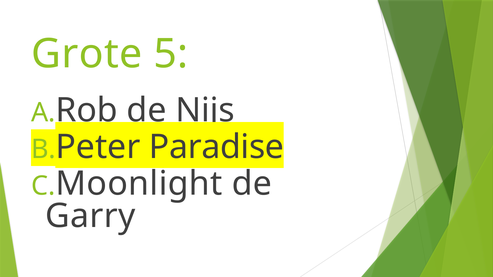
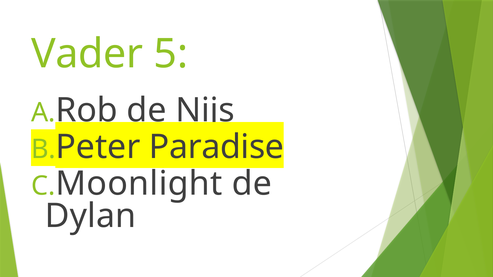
Grote: Grote -> Vader (87, 54)
Garry: Garry -> Dylan (91, 216)
